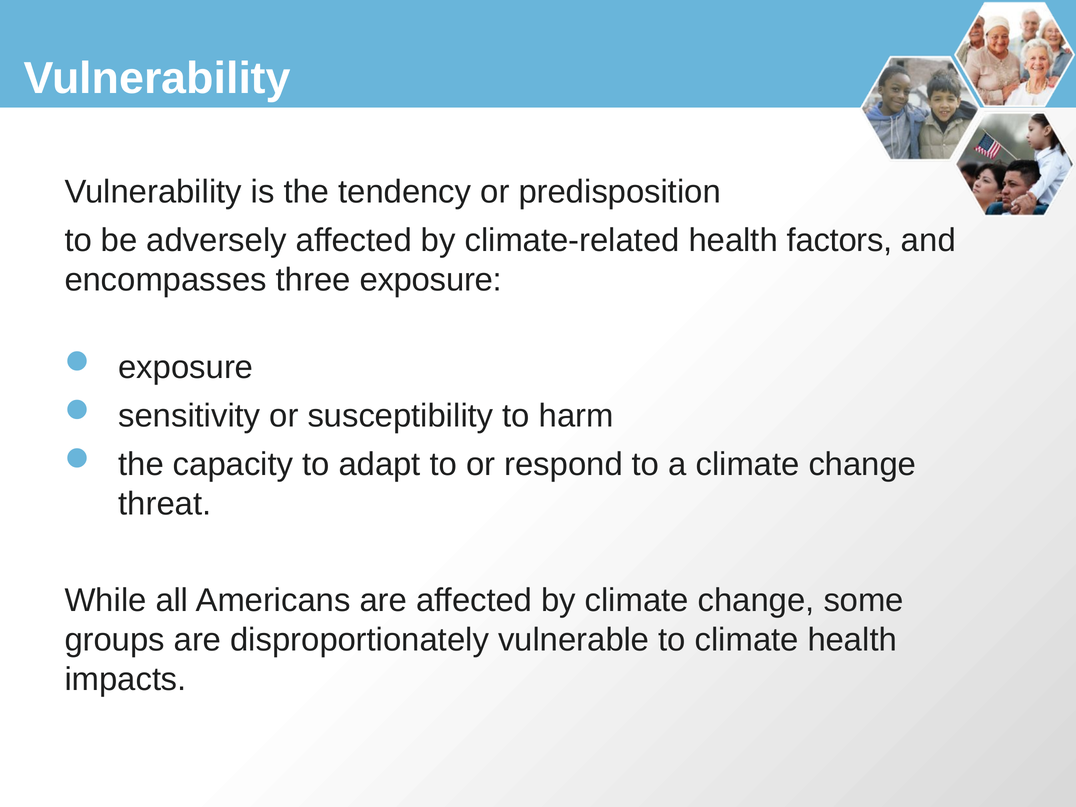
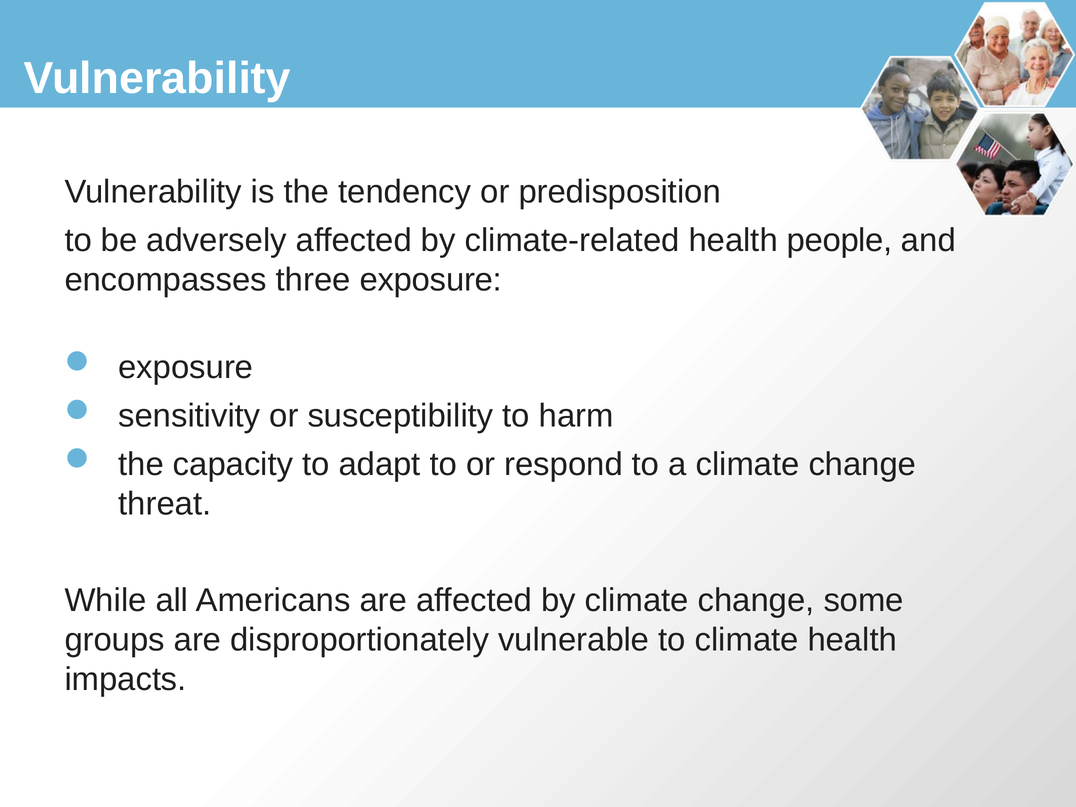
factors: factors -> people (840, 240)
